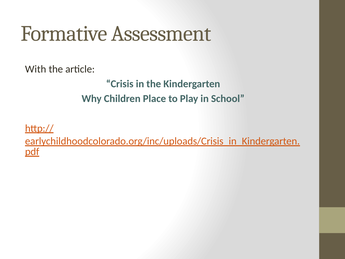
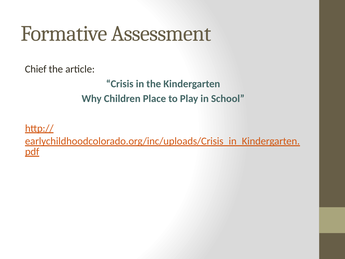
With: With -> Chief (36, 69)
